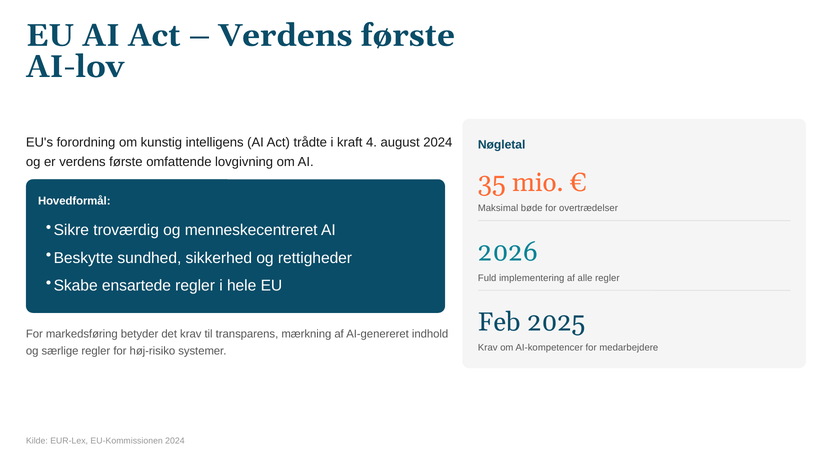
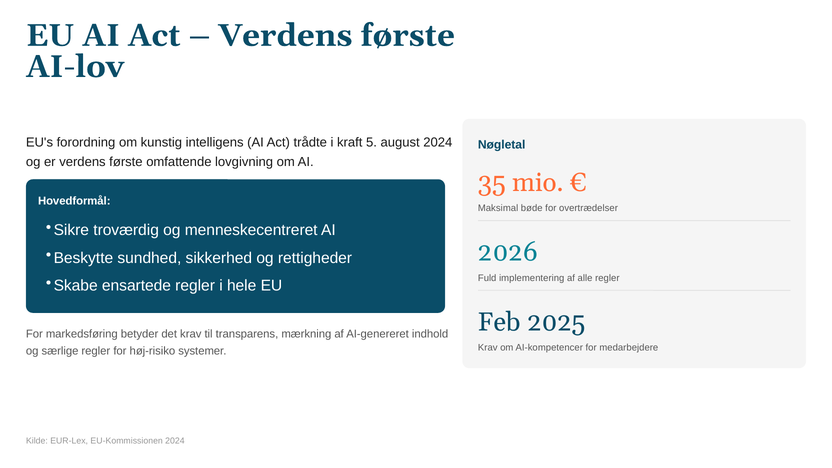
4: 4 -> 5 (371, 142)
